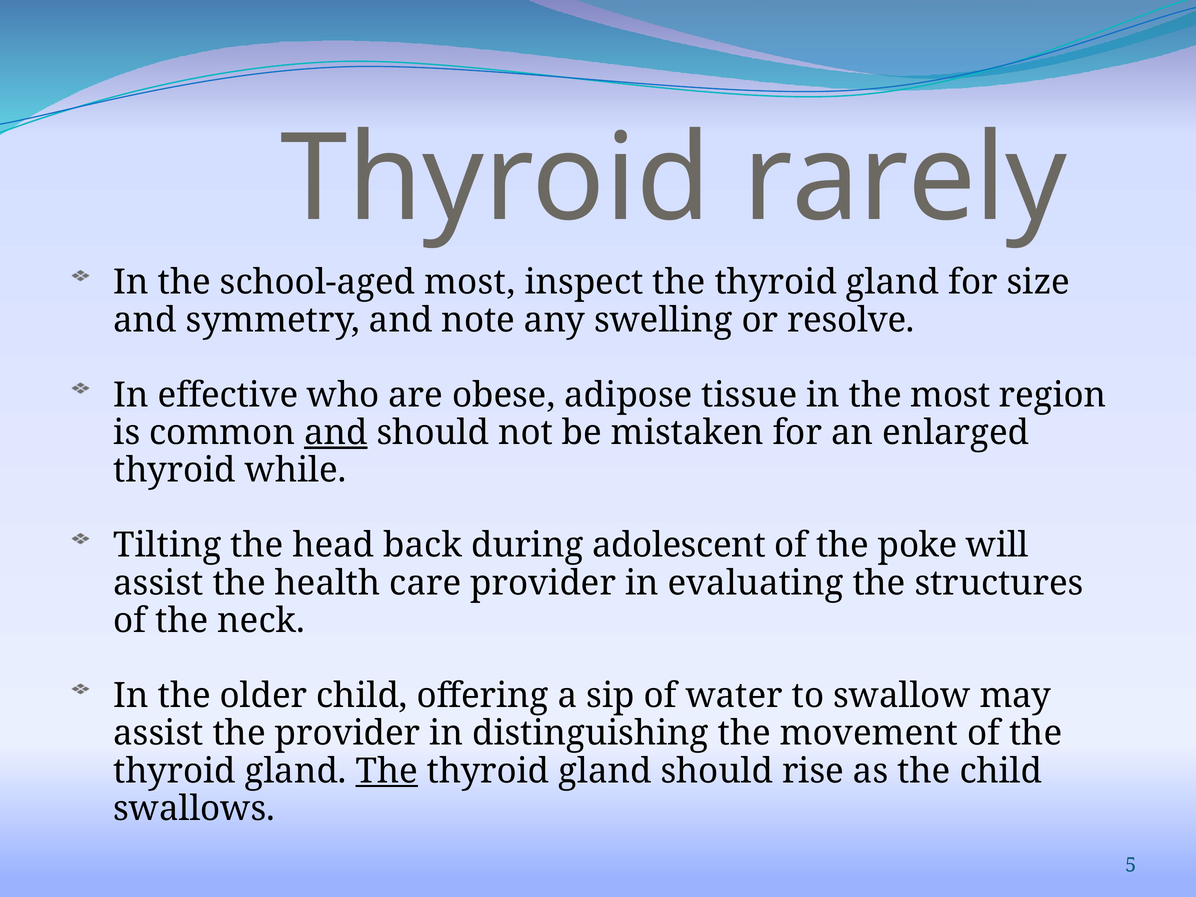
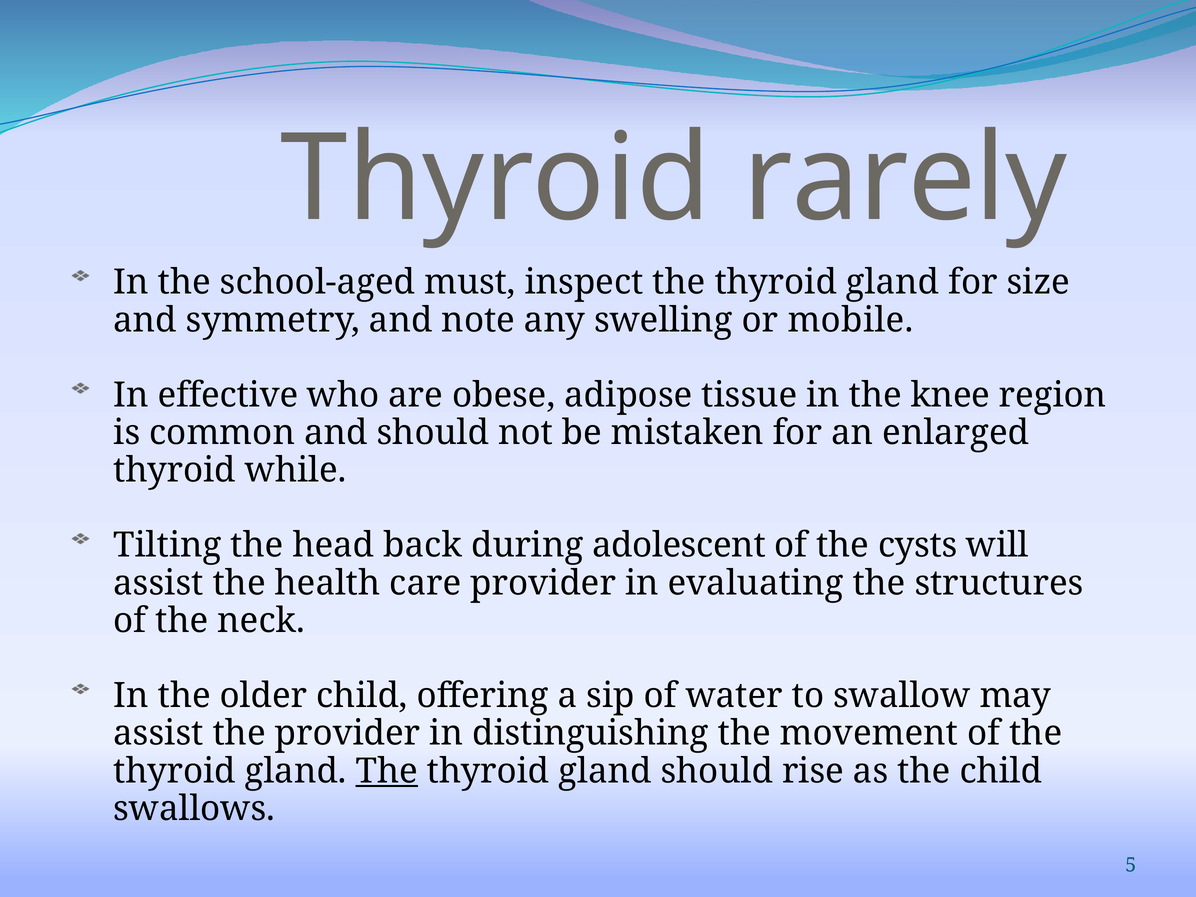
school-aged most: most -> must (470, 282)
resolve: resolve -> mobile (851, 320)
the most: most -> knee (951, 395)
and underline: present -> none (336, 433)
poke: poke -> cysts (918, 545)
